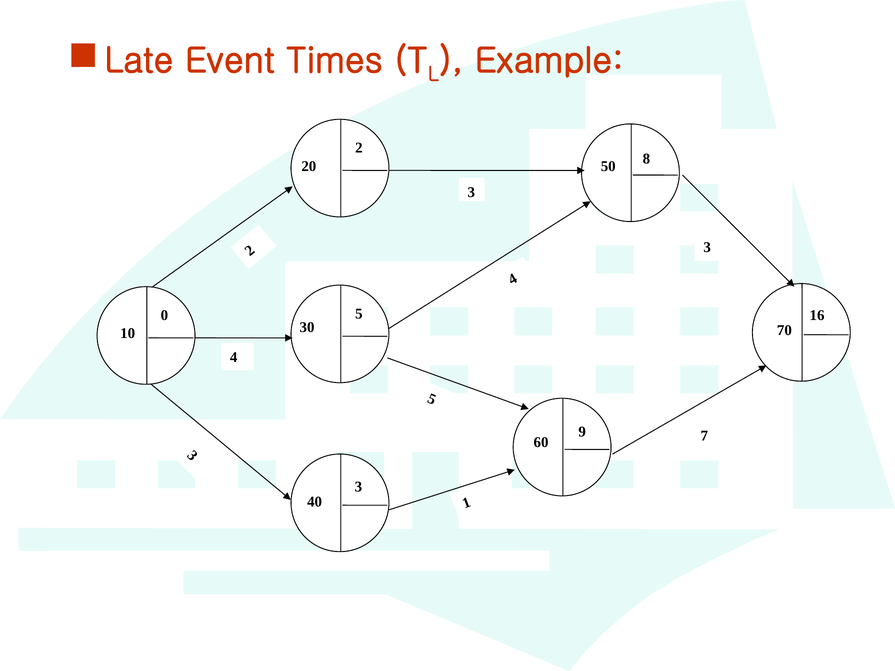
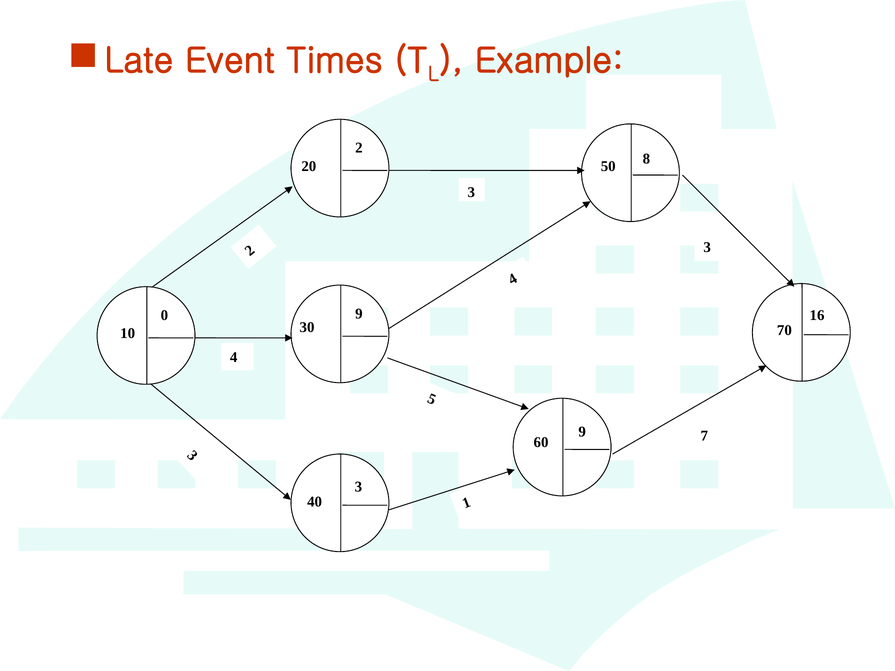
0 5: 5 -> 9 (359, 314)
